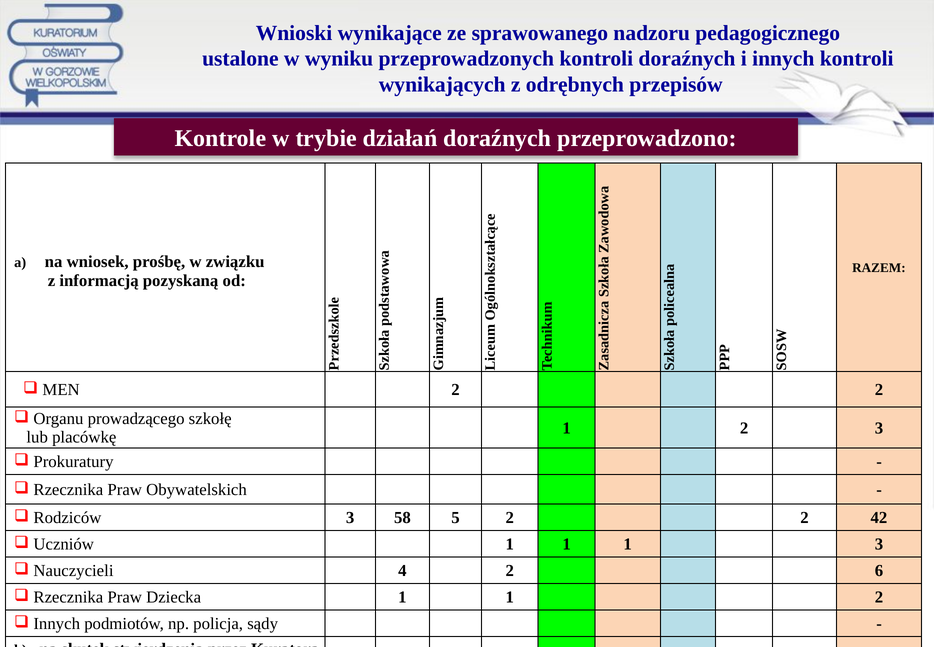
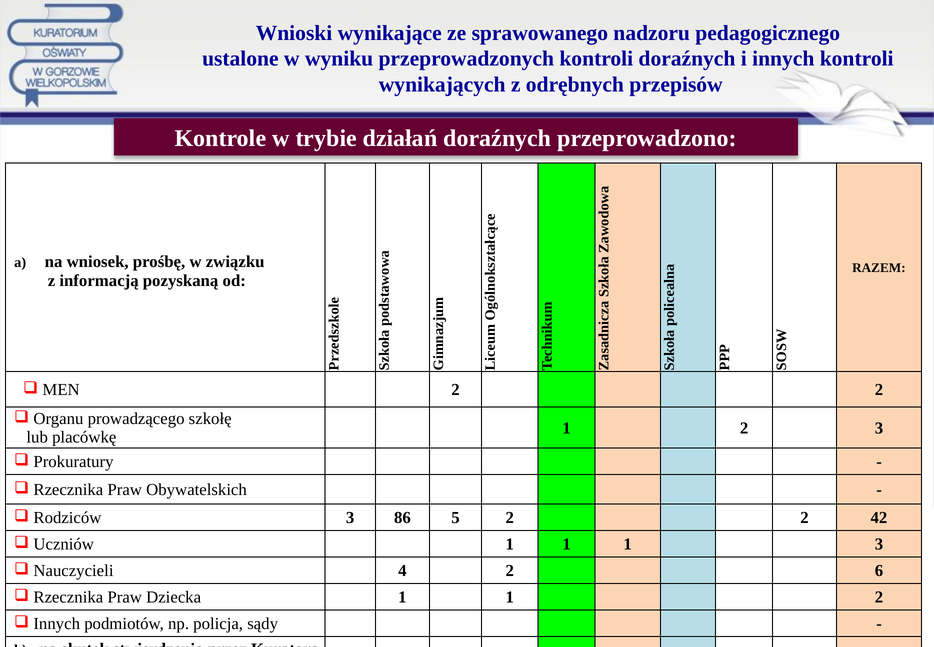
58: 58 -> 86 (402, 517)
